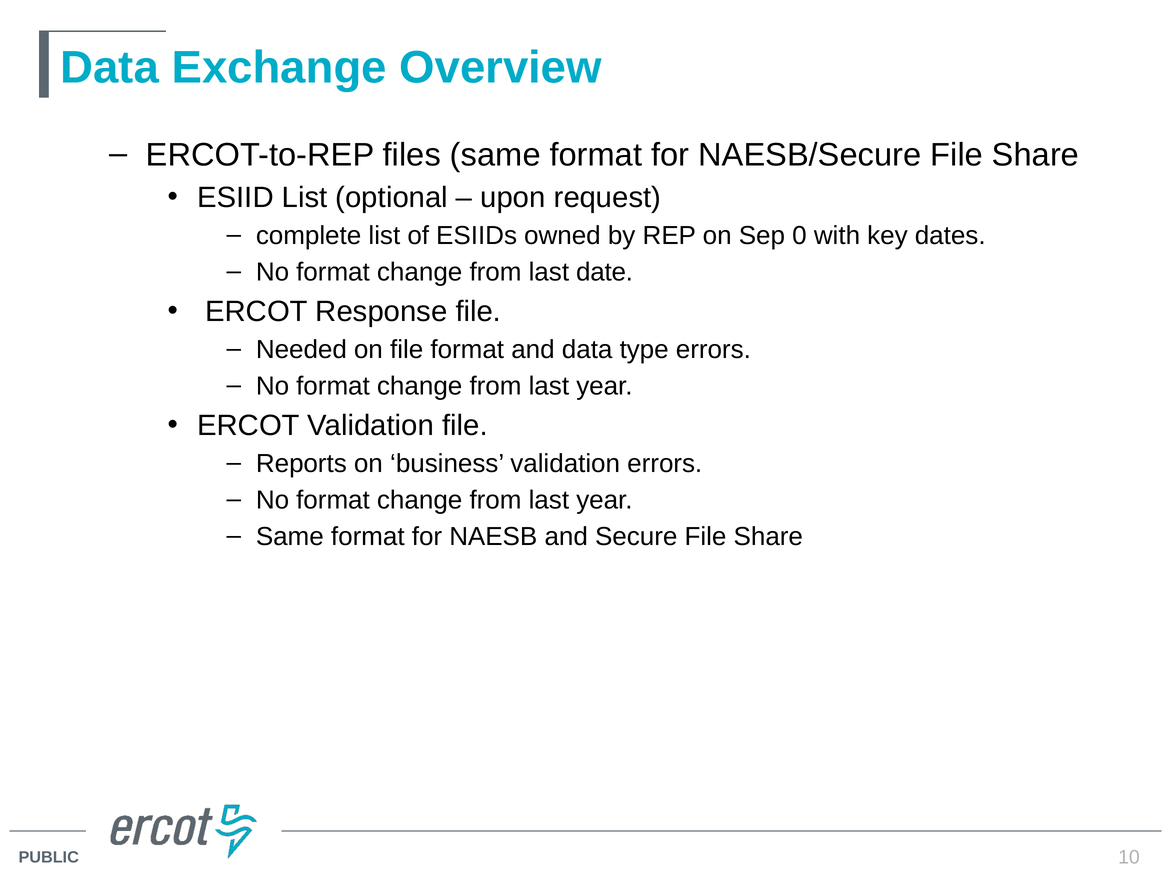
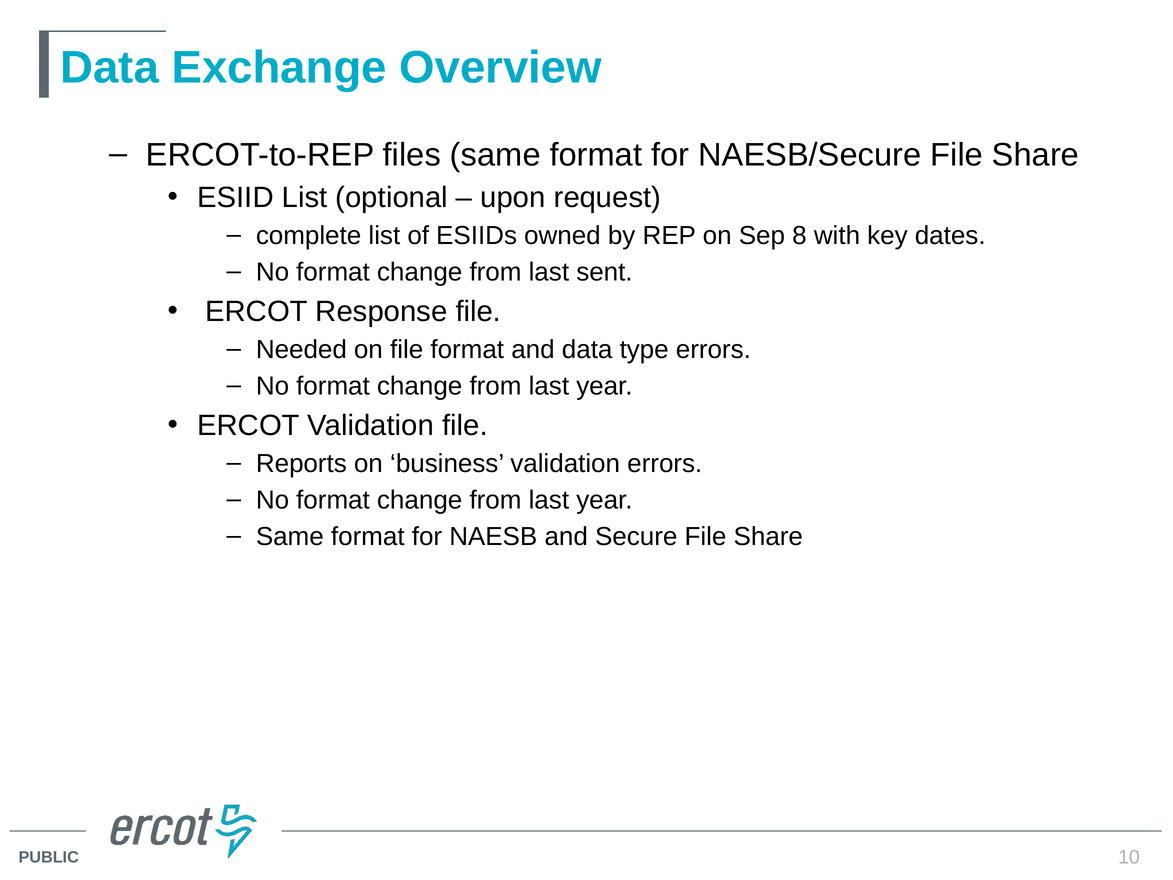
0: 0 -> 8 (799, 236)
date: date -> sent (604, 272)
